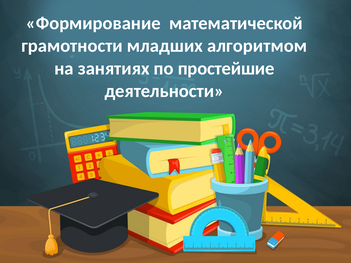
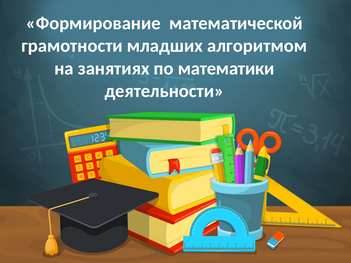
простейшие: простейшие -> математики (226, 69)
